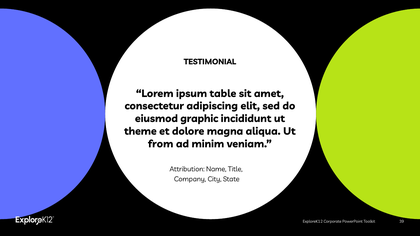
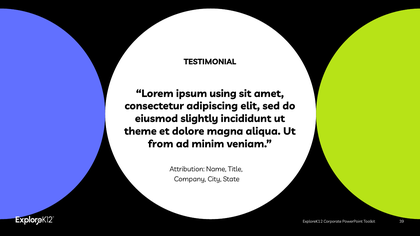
table: table -> using (223, 94)
graphic: graphic -> slightly (199, 119)
